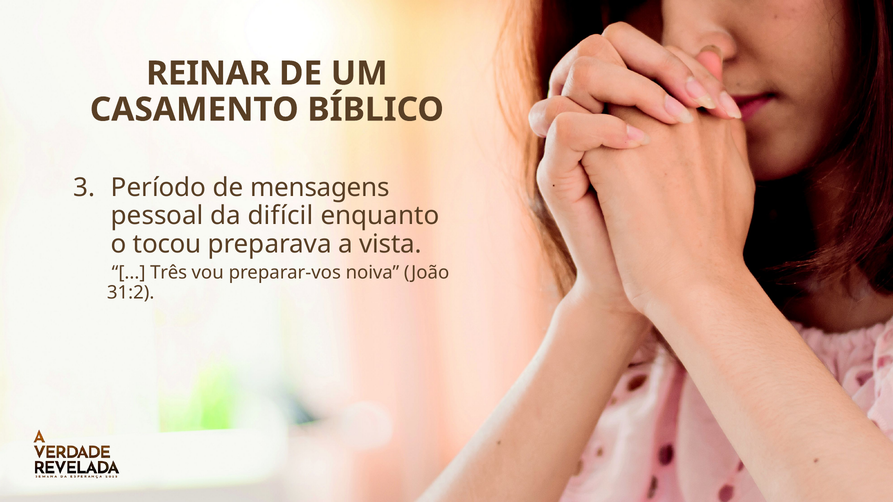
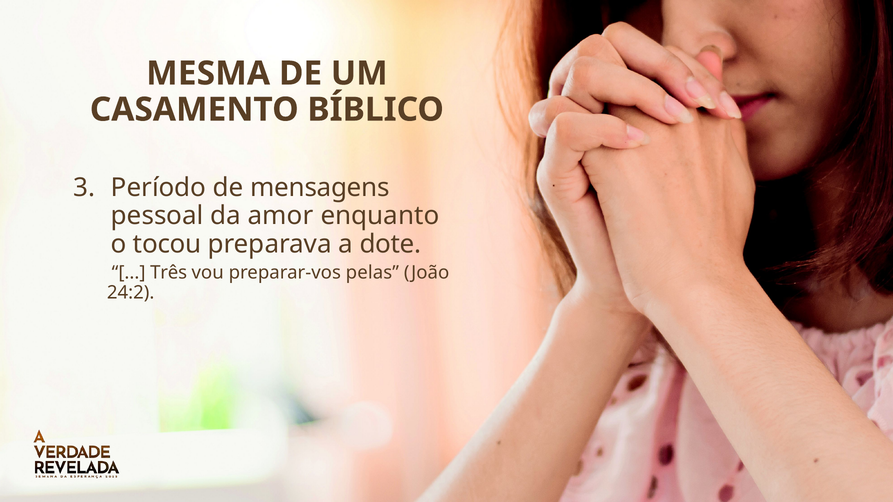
REINAR: REINAR -> MESMA (208, 74)
difícil: difícil -> amor (281, 216)
vista: vista -> dote (390, 244)
noiva: noiva -> pelas (372, 273)
31:2: 31:2 -> 24:2 (131, 293)
